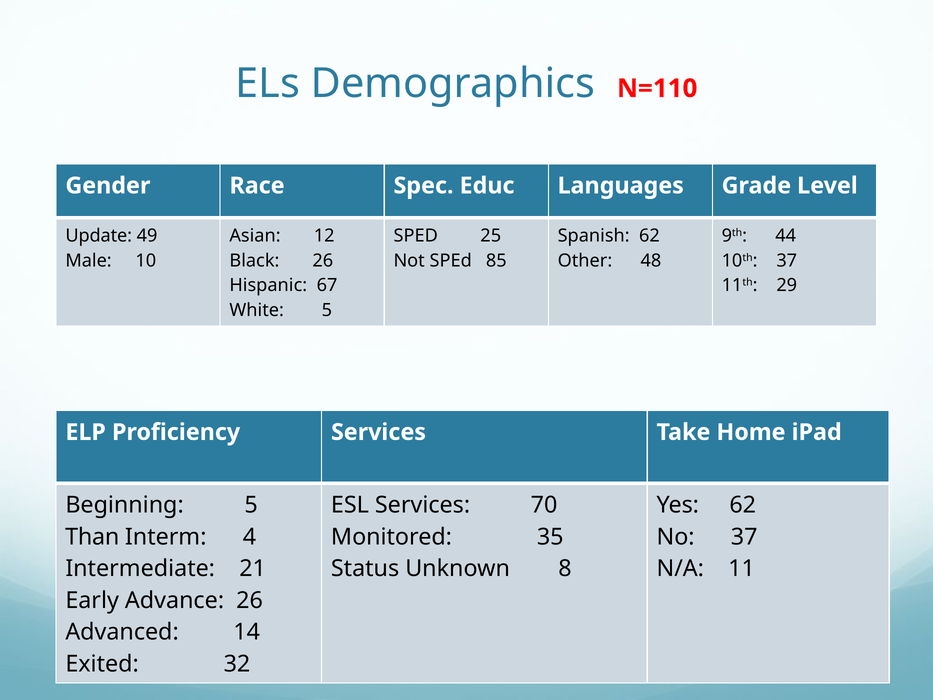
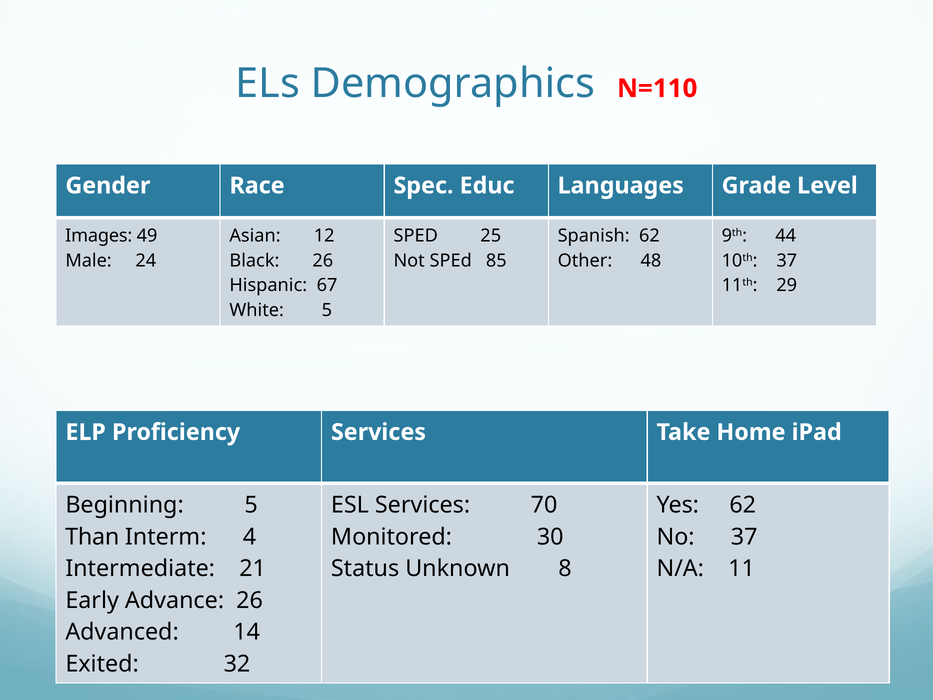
Update: Update -> Images (99, 236)
10: 10 -> 24 (146, 261)
35: 35 -> 30 (550, 537)
